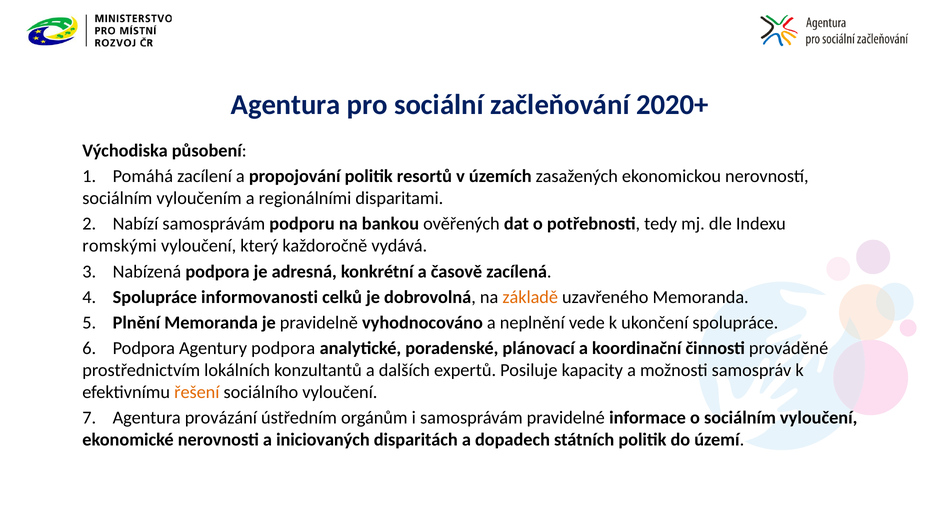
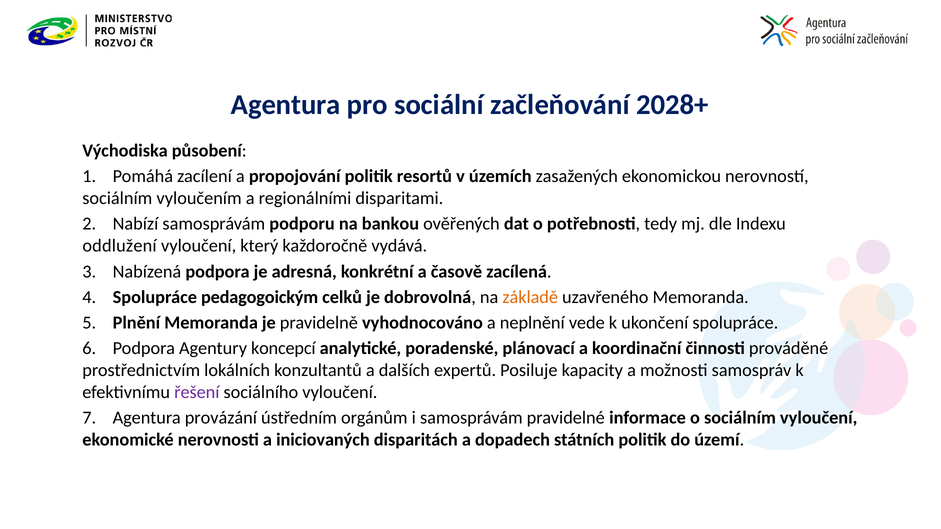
2020+: 2020+ -> 2028+ (672, 105)
romskými: romskými -> oddlužení (120, 246)
informovanosti: informovanosti -> pedagogoickým (260, 297)
Agentury podpora: podpora -> koncepcí (283, 349)
řešení colour: orange -> purple (197, 393)
